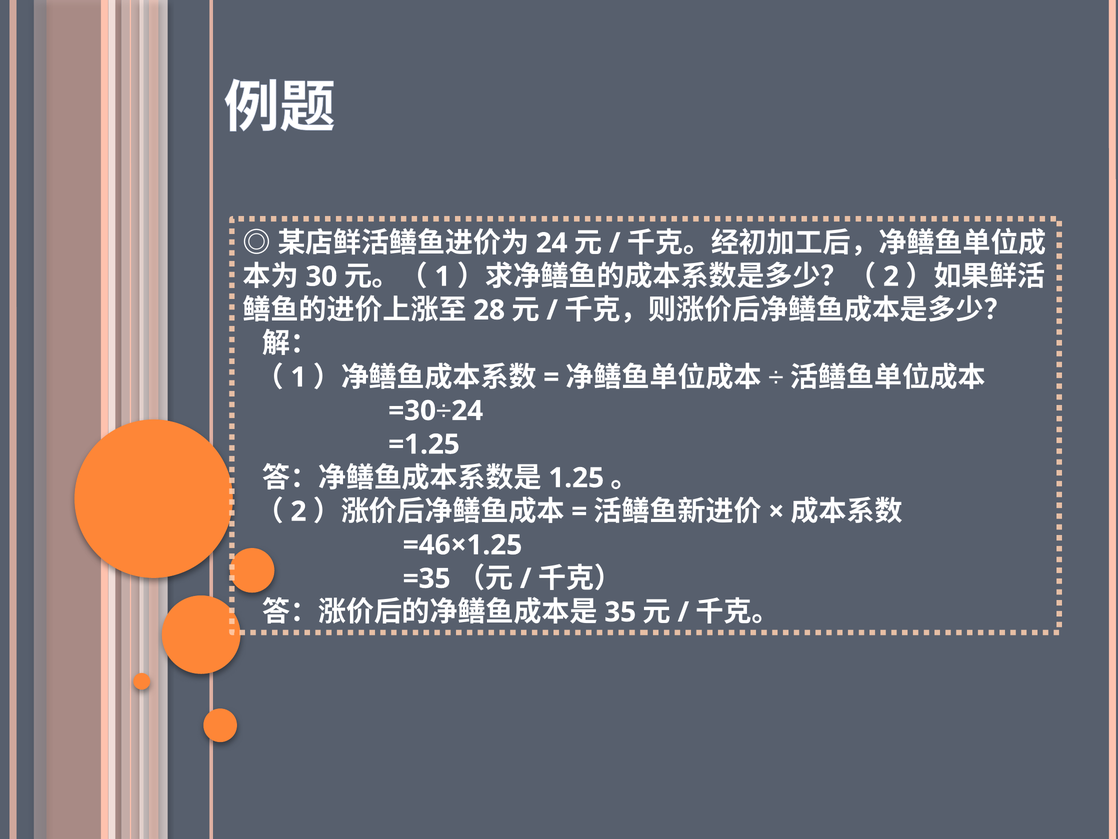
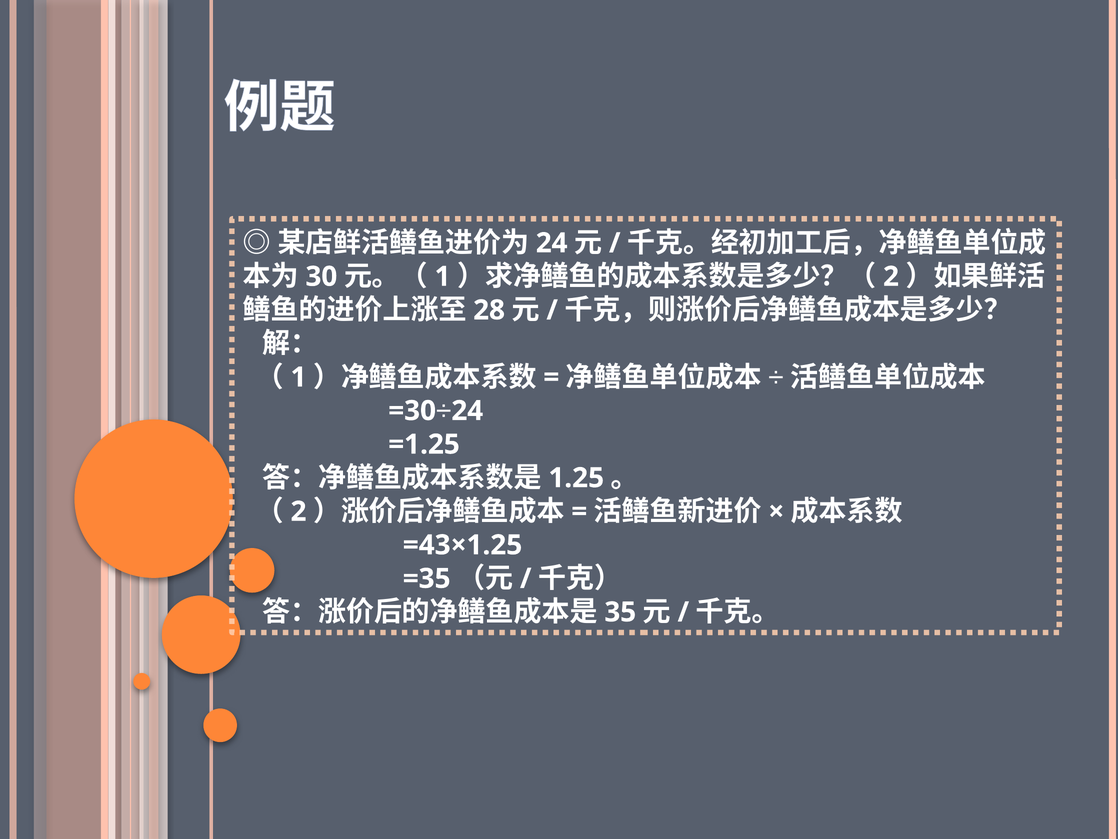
=46×1.25: =46×1.25 -> =43×1.25 (462, 545)
